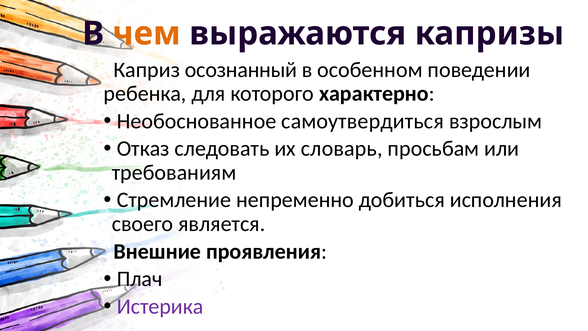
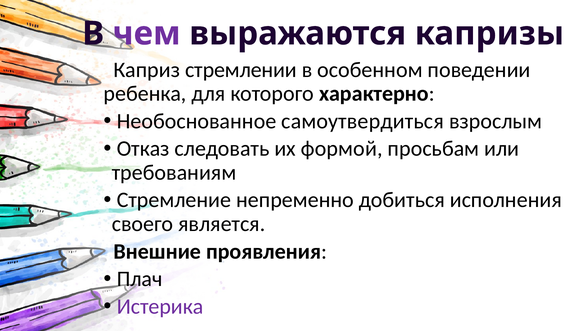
чем colour: orange -> purple (147, 34)
осознанный: осознанный -> стремлении (241, 70)
словарь: словарь -> формой (342, 149)
